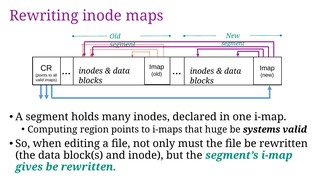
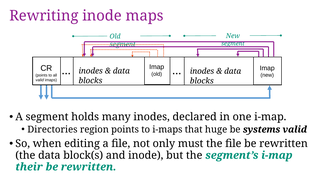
Computing: Computing -> Directories (52, 129)
gives: gives -> their (29, 166)
